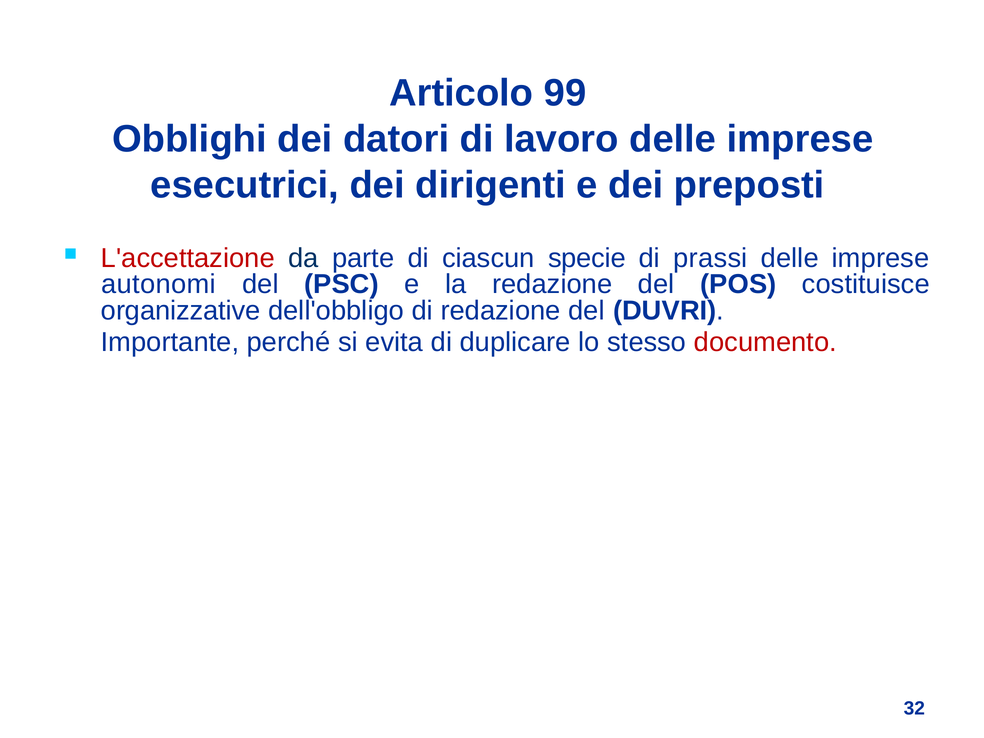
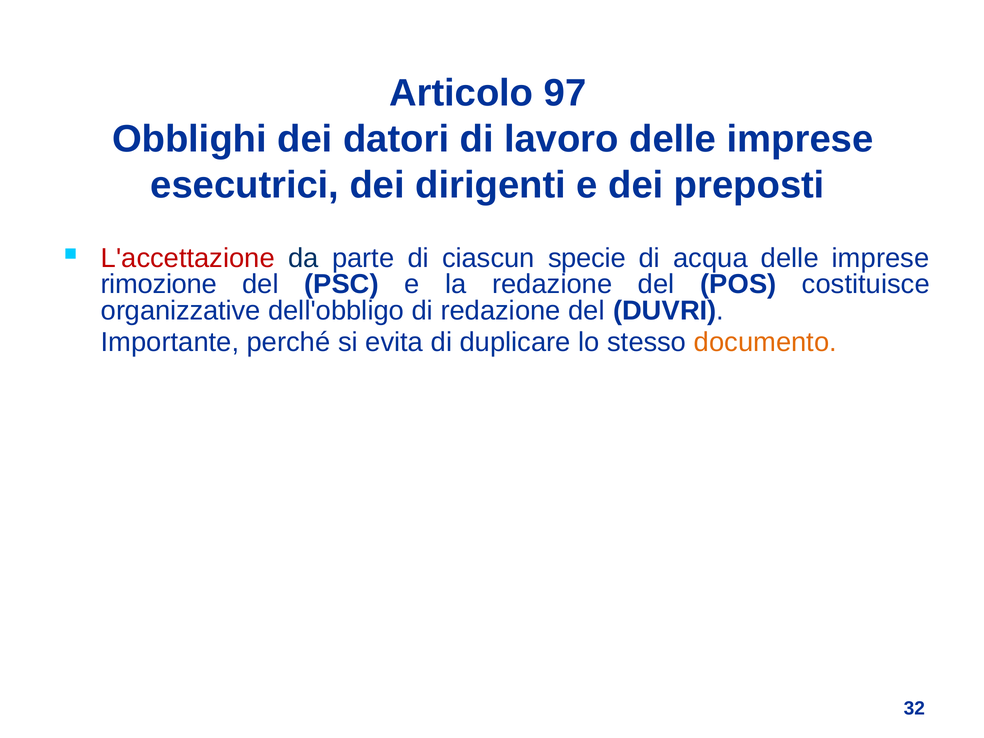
99: 99 -> 97 (565, 93)
prassi: prassi -> acqua (711, 258)
autonomi: autonomi -> rimozione (159, 284)
documento colour: red -> orange (765, 342)
